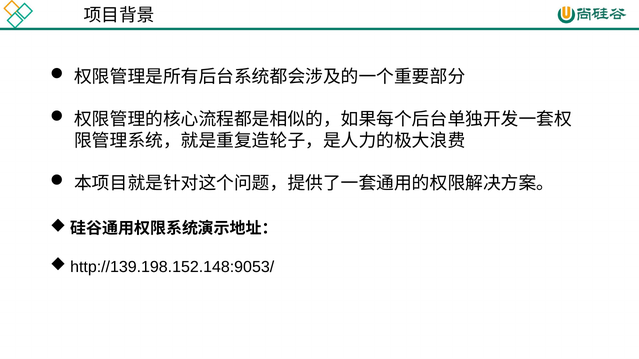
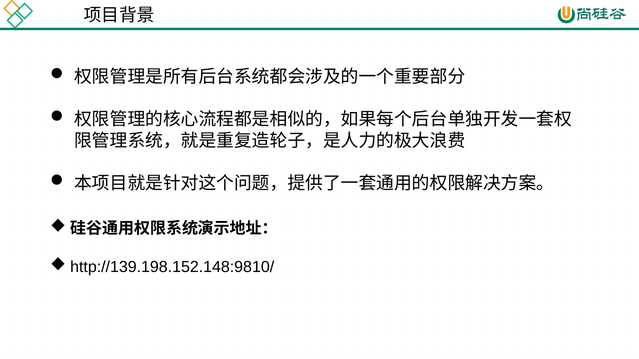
http://139.198.152.148:9053/: http://139.198.152.148:9053/ -> http://139.198.152.148:9810/ (172, 267)
